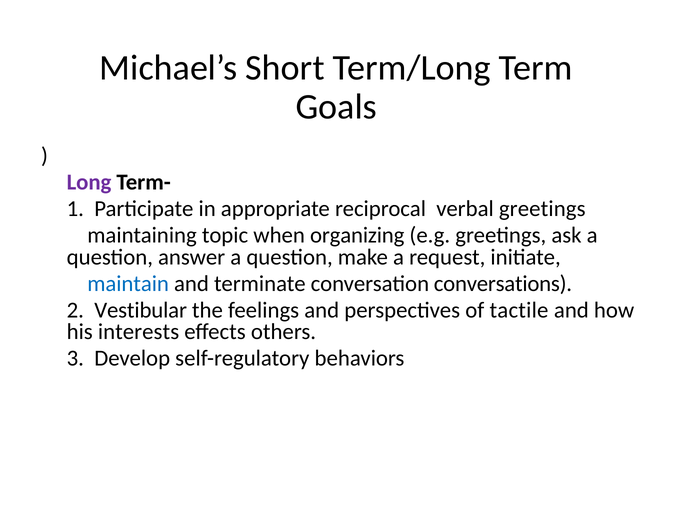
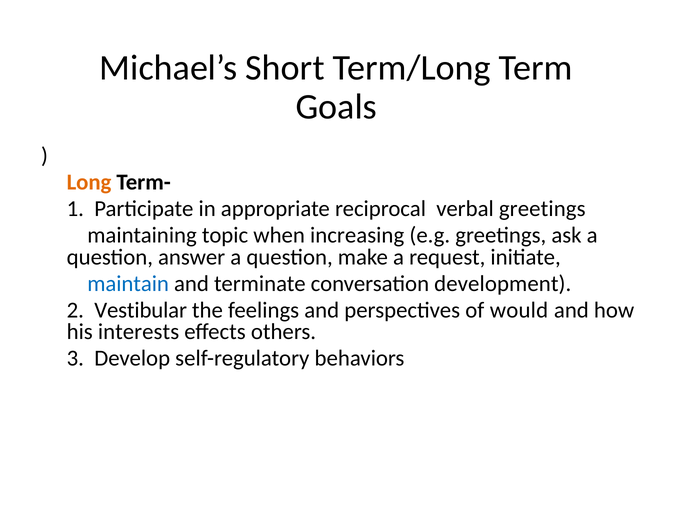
Long colour: purple -> orange (89, 182)
organizing: organizing -> increasing (357, 235)
conversations: conversations -> development (503, 284)
tactile: tactile -> would (519, 310)
